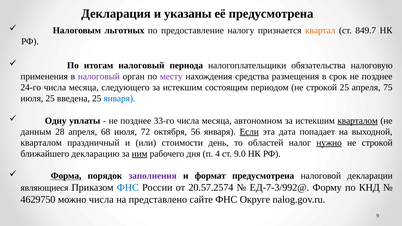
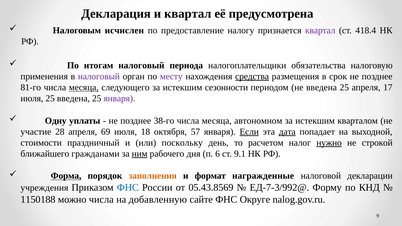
и указаны: указаны -> квартал (188, 14)
льготных: льготных -> исчислен (124, 30)
квартал colour: orange -> purple (320, 30)
849.7: 849.7 -> 418.4 (366, 30)
средства underline: none -> present (252, 77)
24-го: 24-го -> 81-го (31, 88)
месяца underline: none -> present (84, 88)
состоящим: состоящим -> сезонности (227, 88)
периодом не строкой: строкой -> введена (322, 88)
75: 75 -> 17 (388, 88)
января colour: blue -> purple (119, 99)
33-го: 33-го -> 38-го (164, 121)
кварталом underline: present -> none (358, 121)
данным: данным -> участие (36, 132)
68: 68 -> 69 (106, 132)
72: 72 -> 18 (145, 132)
56: 56 -> 57 (195, 132)
дата underline: none -> present (287, 132)
кварталом: кварталом -> стоимости (41, 143)
стоимости: стоимости -> поскольку (182, 143)
областей: областей -> расчетом (266, 143)
декларацию: декларацию -> гражданами (95, 154)
4: 4 -> 6 (218, 154)
9.0: 9.0 -> 9.1 (240, 154)
заполнения colour: purple -> orange (153, 176)
формат предусмотрена: предусмотрена -> награжденные (263, 176)
являющиеся: являющиеся -> учреждения (44, 188)
20.57.2574: 20.57.2574 -> 05.43.8569 (211, 188)
4629750: 4629750 -> 1150188 (38, 200)
представлено: представлено -> добавленную (158, 200)
